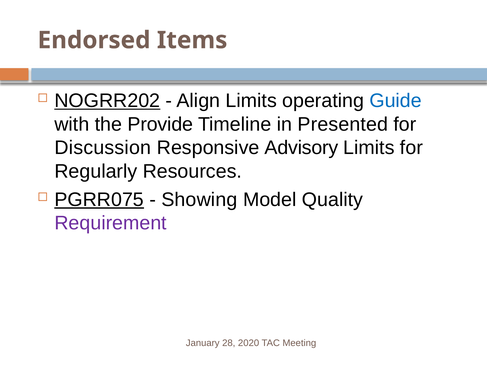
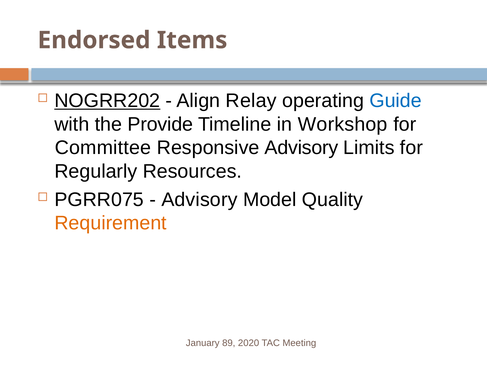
Align Limits: Limits -> Relay (251, 101)
Presented: Presented -> Workshop (343, 124)
Discussion: Discussion -> Committee (103, 148)
PGRR075 underline: present -> none (99, 200)
Showing: Showing -> Advisory (199, 200)
Requirement colour: purple -> orange (111, 223)
28: 28 -> 89 (229, 343)
